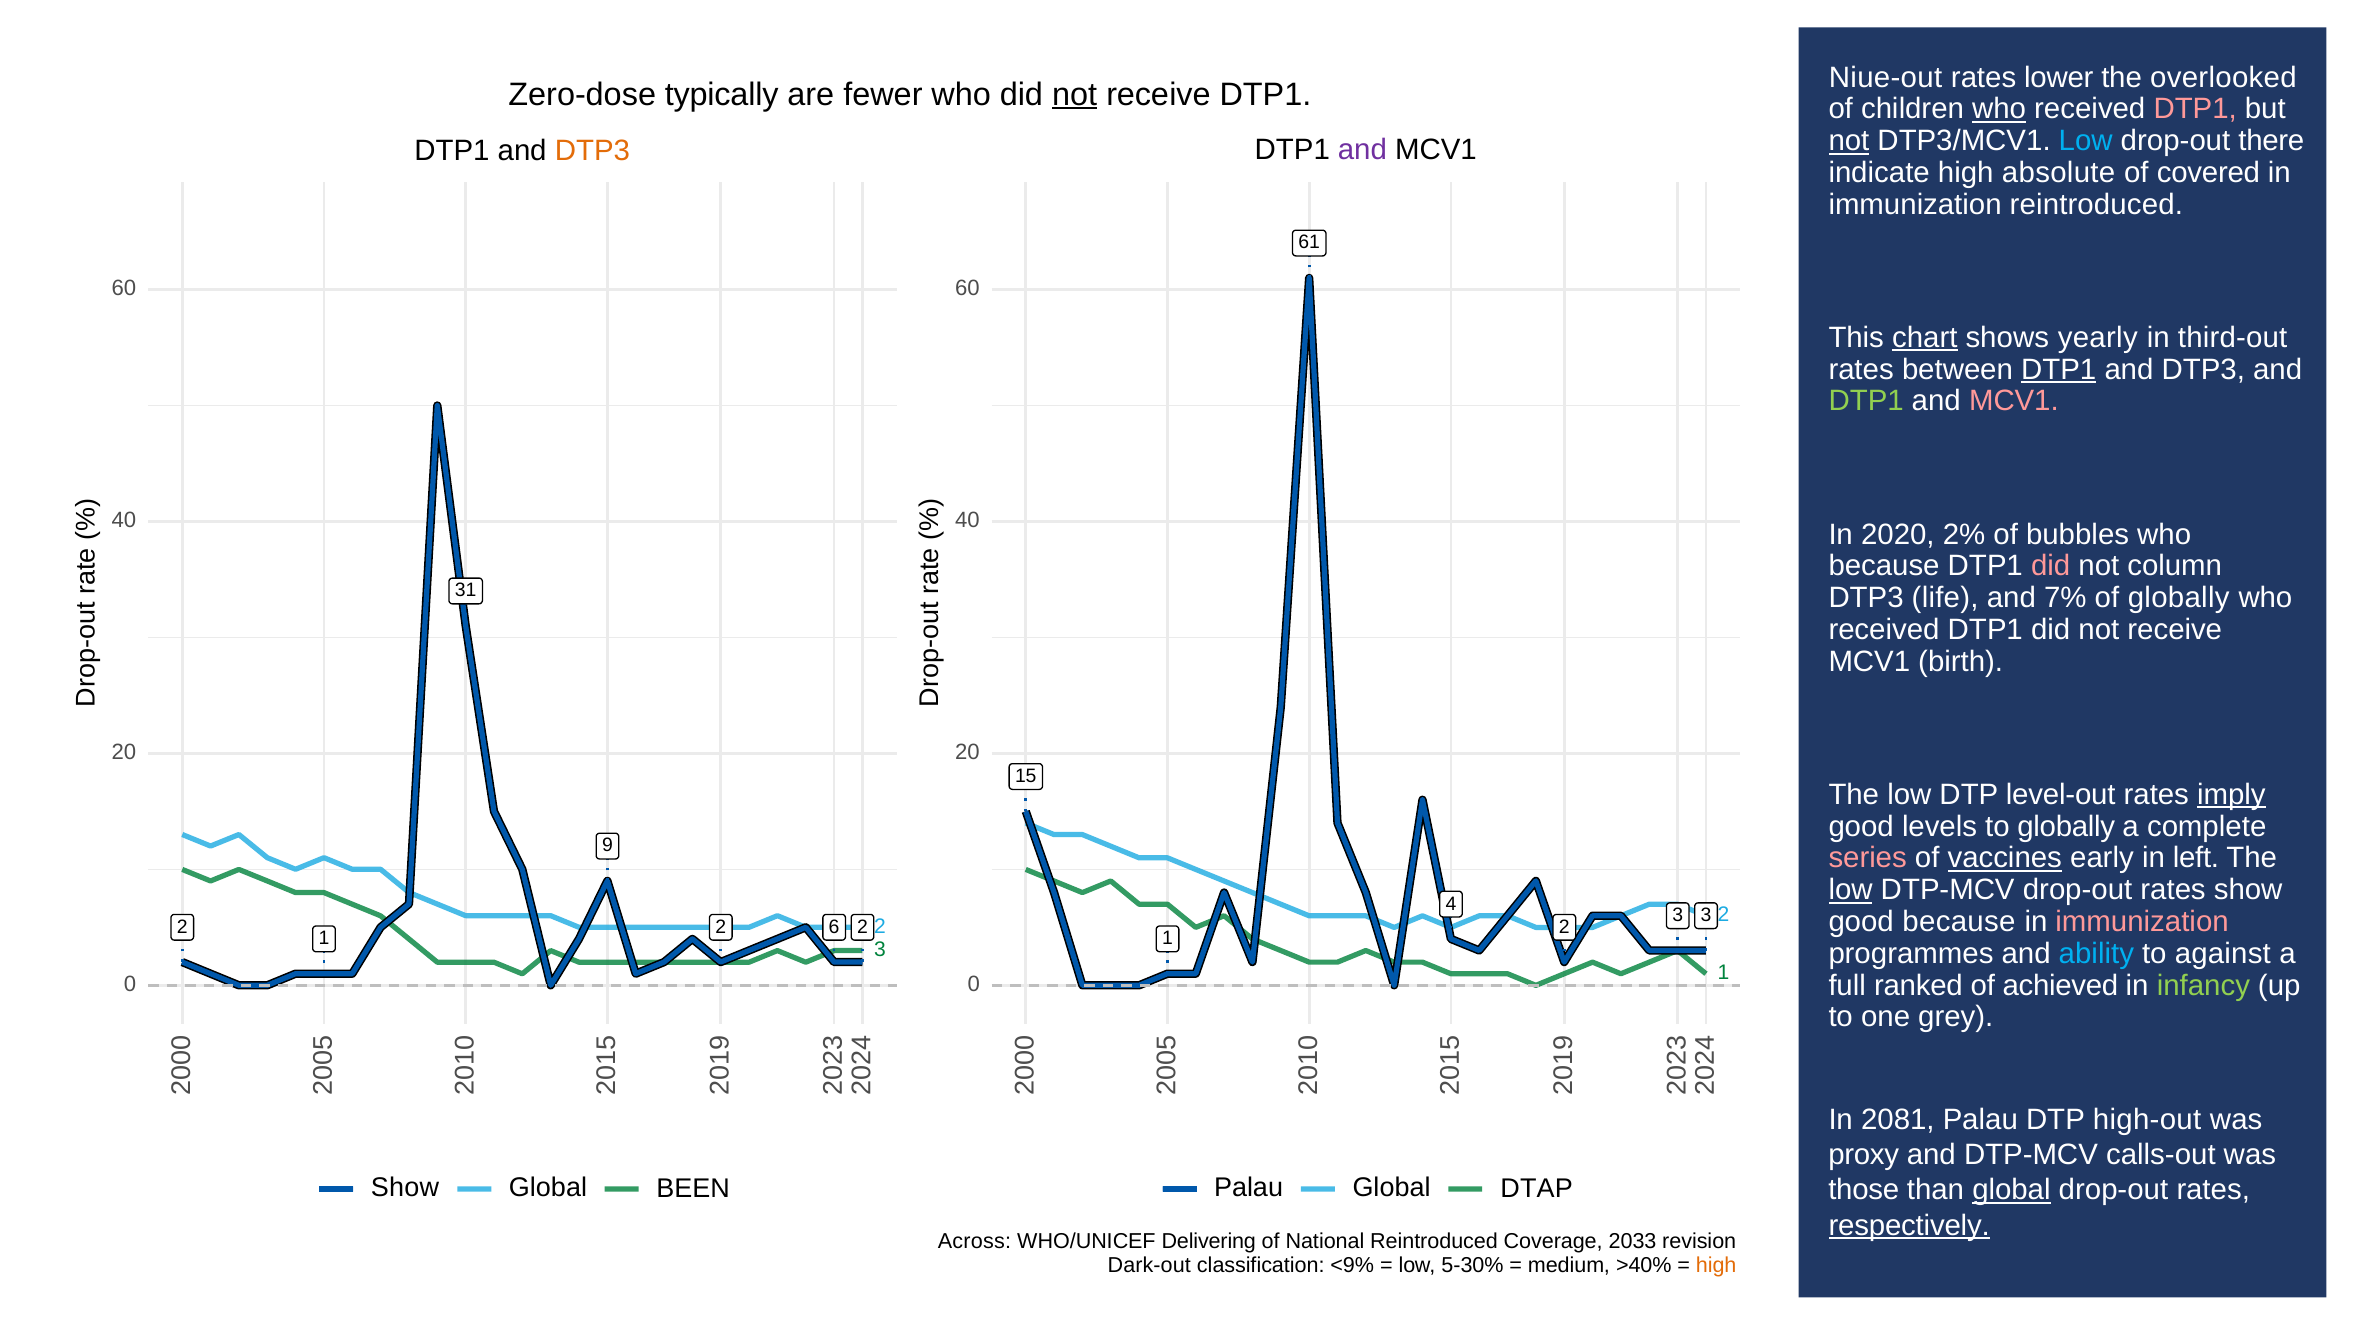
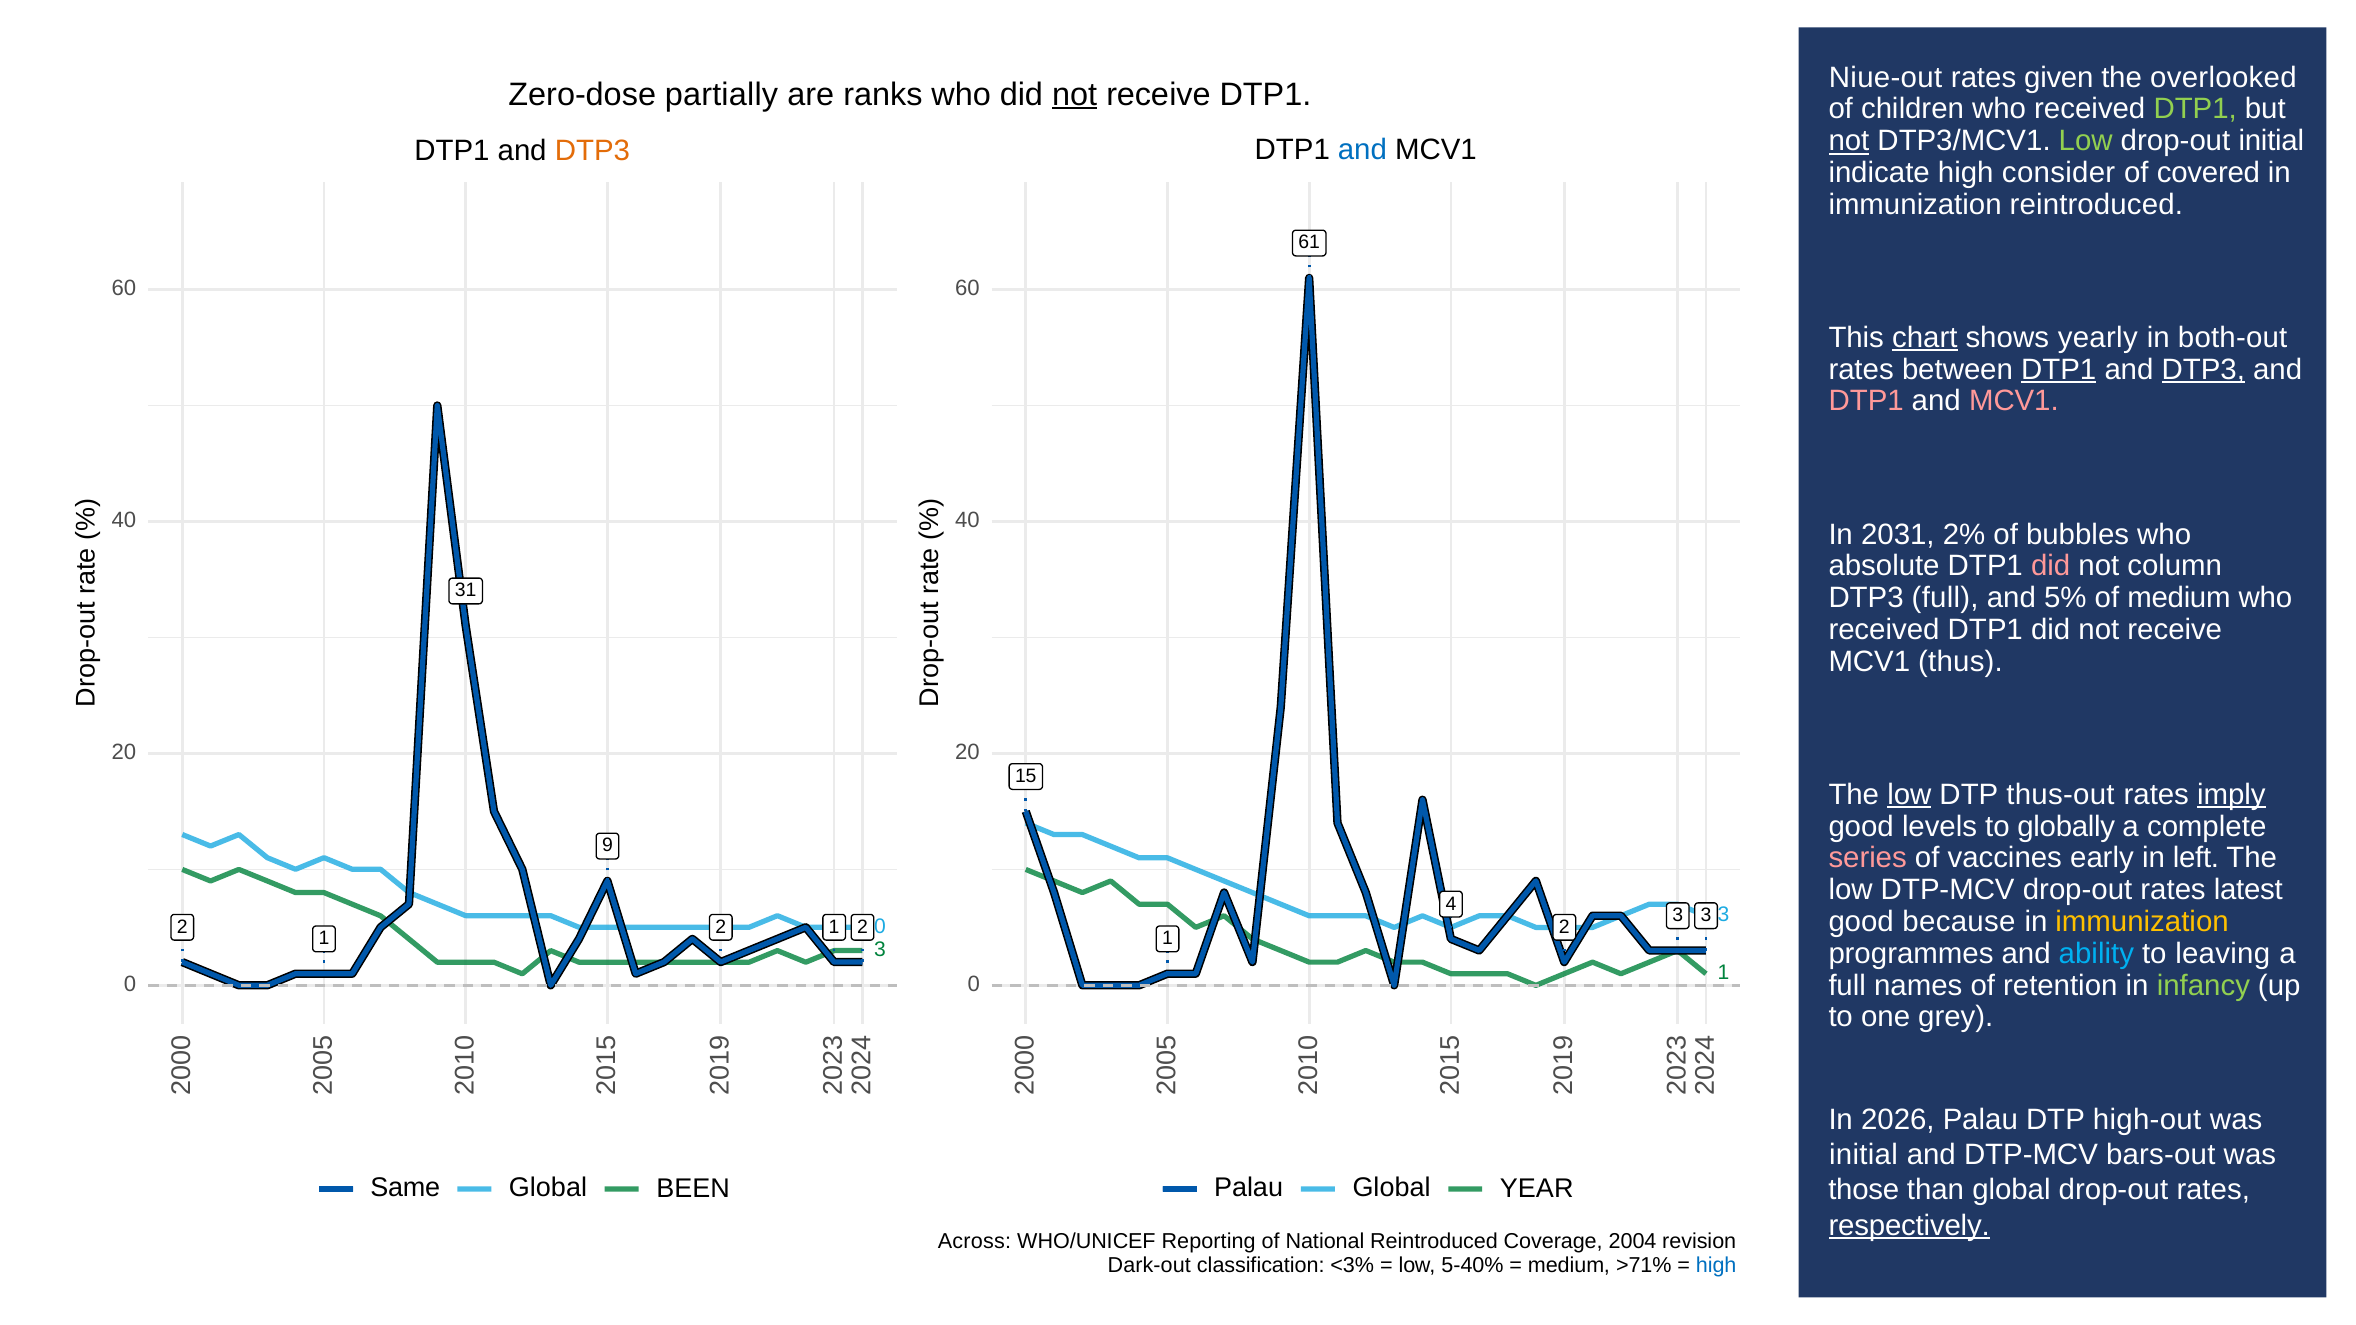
lower: lower -> given (2059, 77)
typically: typically -> partially (721, 94)
fewer: fewer -> ranks (883, 94)
who underline: present -> none (1999, 109)
DTP1 colour: pink -> light green (2195, 109)
Low colour: light blue -> light green (2086, 141)
drop-out there: there -> initial (2271, 141)
and colour: purple -> blue (1362, 150)
absolute: absolute -> consider (2059, 173)
third-out: third-out -> both-out (2233, 338)
DTP3 underline: none -> present (2203, 370)
DTP1 colour: light green -> pink (1866, 401)
2020: 2020 -> 2031 (1898, 535)
because: because -> absolute (1884, 566)
DTP3 life: life -> full (1945, 598)
7%: 7% -> 5% (2065, 598)
of globally: globally -> medium (2179, 598)
birth: birth -> thus (1961, 662)
low underline: none -> present (1909, 795)
level-out: level-out -> thus-out (2060, 795)
vaccines underline: present -> none (2005, 858)
low underline: present -> none (1851, 890)
rates show: show -> latest (2248, 890)
3 3 2: 2 -> 3 (1724, 915)
immunization colour: pink -> yellow (2142, 922)
6: 6 -> 1 (834, 927)
2: 2 -> 0 (880, 927)
against: against -> leaving (2223, 954)
ranked: ranked -> names (1918, 986)
achieved: achieved -> retention (2060, 986)
2081: 2081 -> 2026 (1898, 1120)
proxy: proxy -> initial (1863, 1155)
calls-out: calls-out -> bars-out (2161, 1155)
Show: Show -> Same (405, 1188)
DTAP: DTAP -> YEAR (1537, 1188)
global underline: present -> none (2011, 1190)
Delivering: Delivering -> Reporting (1209, 1242)
2033: 2033 -> 2004 (1633, 1242)
<9%: <9% -> <3% (1352, 1265)
5-30%: 5-30% -> 5-40% (1473, 1265)
>40%: >40% -> >71% (1644, 1265)
high colour: orange -> blue (1716, 1265)
